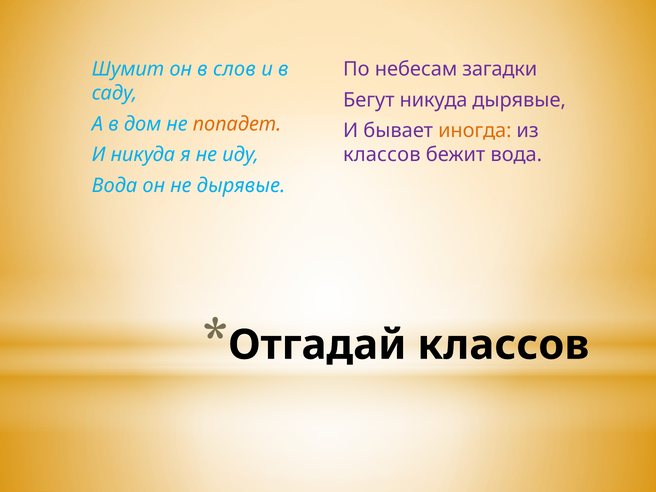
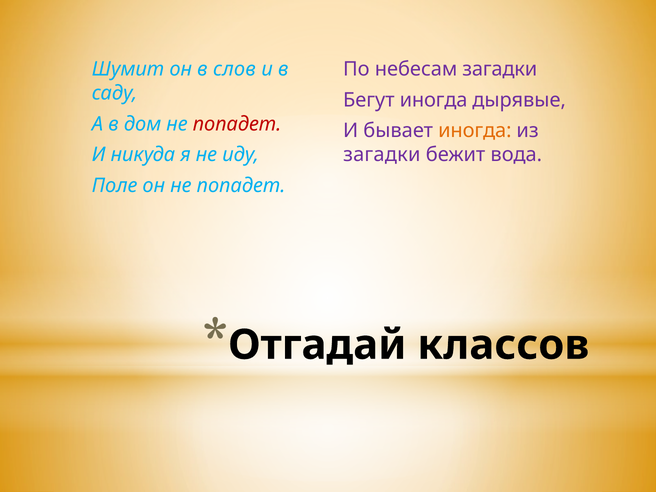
Бегут никуда: никуда -> иногда (434, 100)
попадет colour: orange -> red (237, 124)
классов: классов -> загадки (382, 155)
Вода: Вода -> Поле (115, 186)
он не дырявые: дырявые -> попадет (241, 186)
